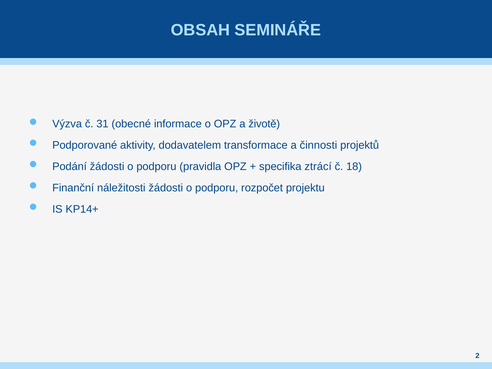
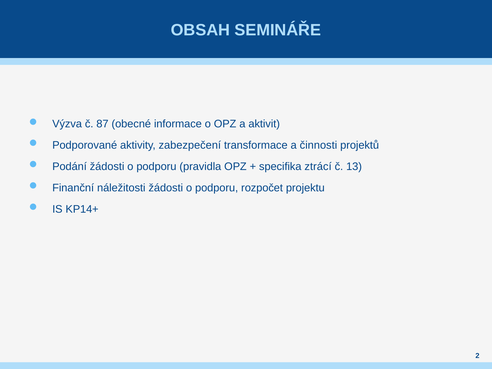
31: 31 -> 87 (102, 124)
životě: životě -> aktivit (264, 124)
dodavatelem: dodavatelem -> zabezpečení (190, 145)
18: 18 -> 13 (354, 167)
